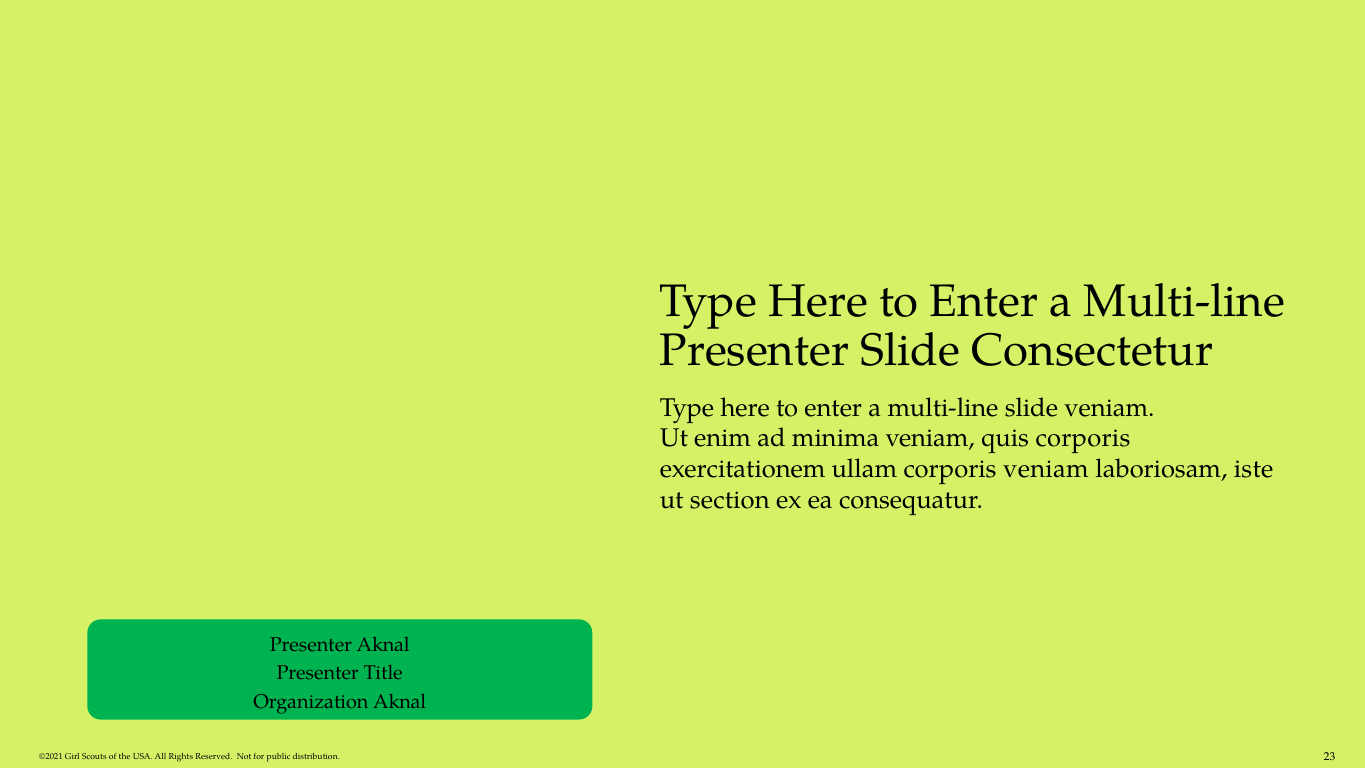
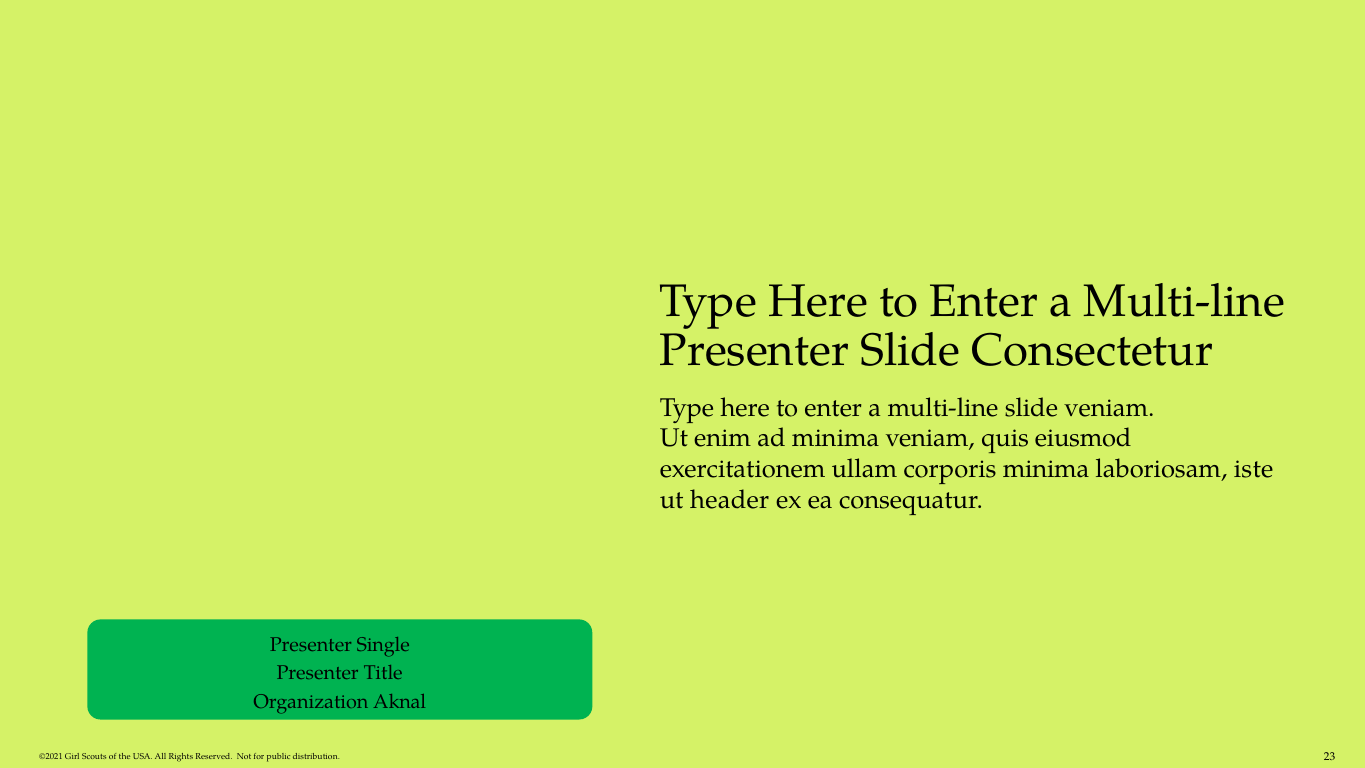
quis corporis: corporis -> eiusmod (1083, 438)
corporis veniam: veniam -> minima (1046, 469)
section: section -> header (730, 500)
Presenter Aknal: Aknal -> Single (383, 644)
